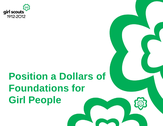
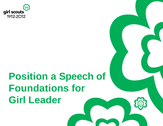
Dollars: Dollars -> Speech (76, 76)
People: People -> Leader (45, 100)
